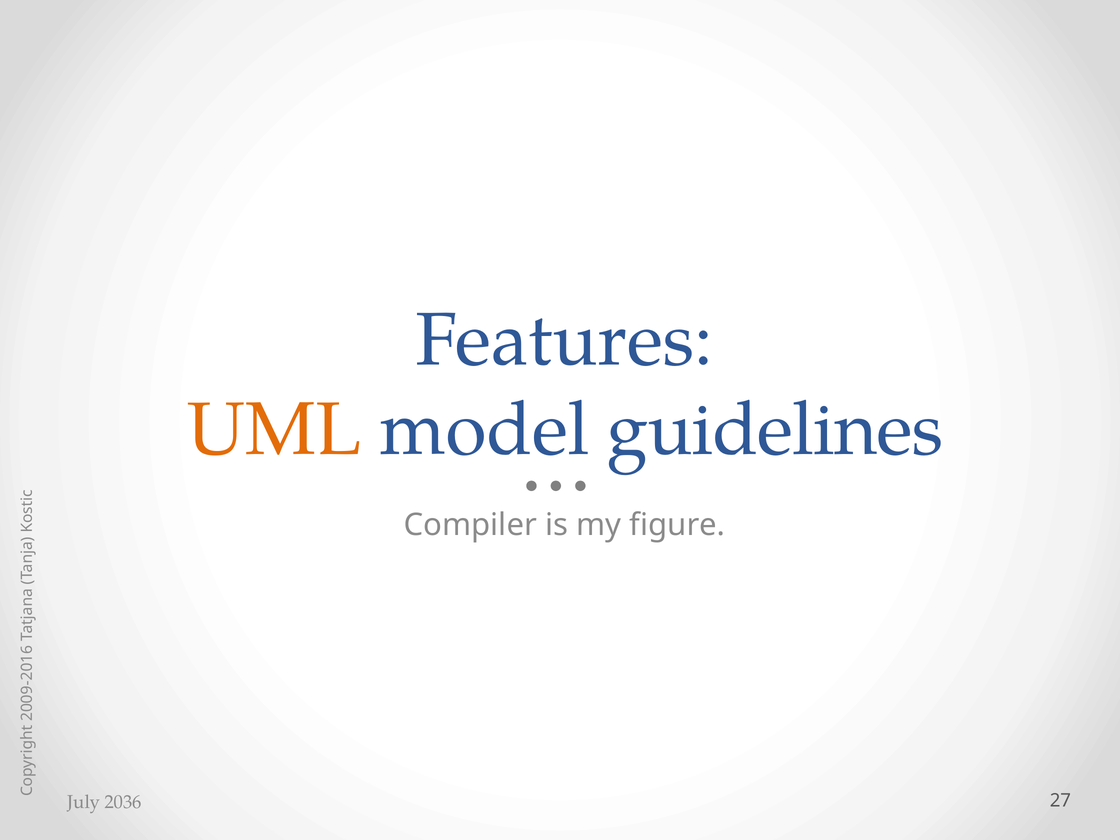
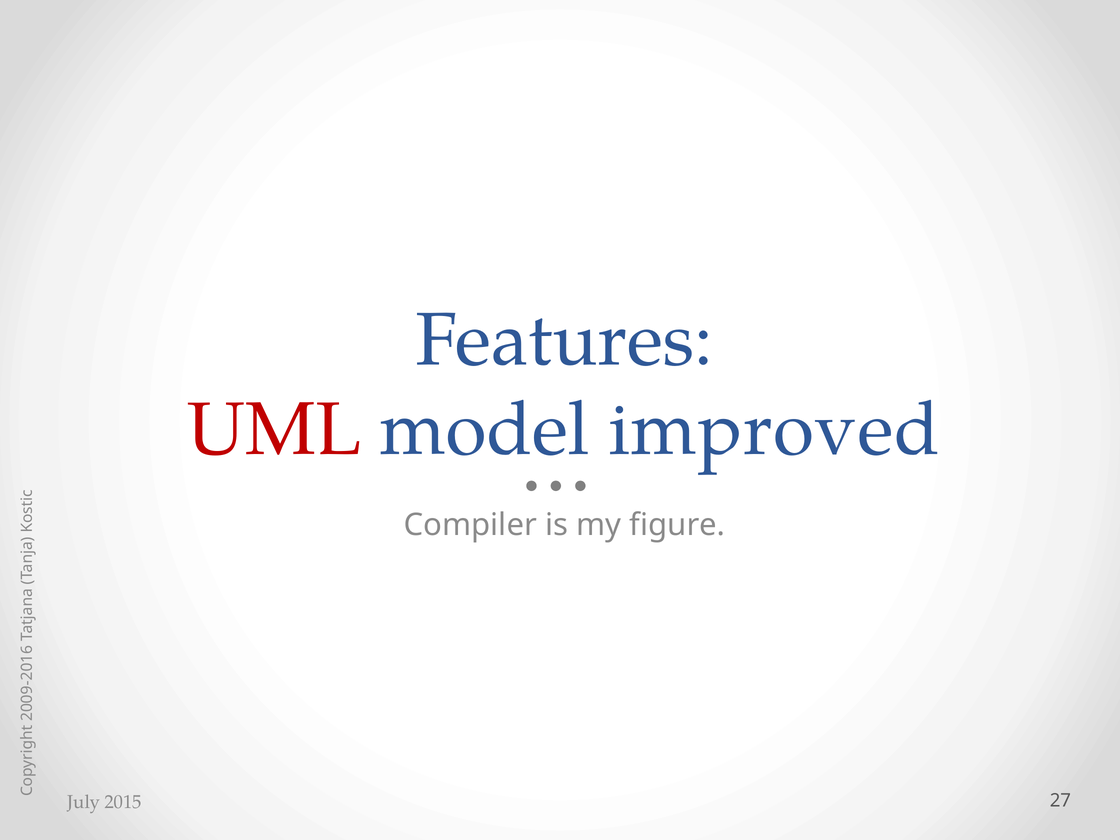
UML colour: orange -> red (274, 430)
guidelines: guidelines -> improved (774, 430)
2036: 2036 -> 2015 (123, 802)
